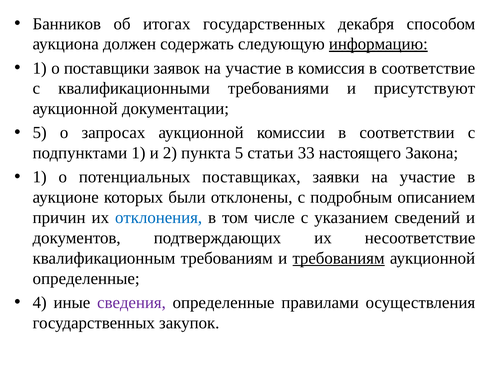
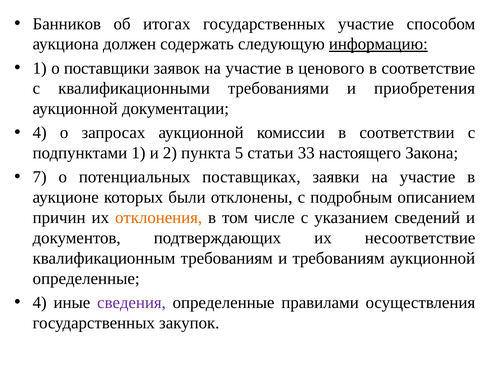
государственных декабря: декабря -> участие (366, 24)
комиссия: комиссия -> ценового (331, 68)
присутствуют: присутствуют -> приобретения (425, 88)
5: 5 -> 4 (40, 133)
1: 1 -> 7 (40, 177)
отклонения colour: blue -> orange (159, 217)
требованиям underline: present -> none (339, 258)
